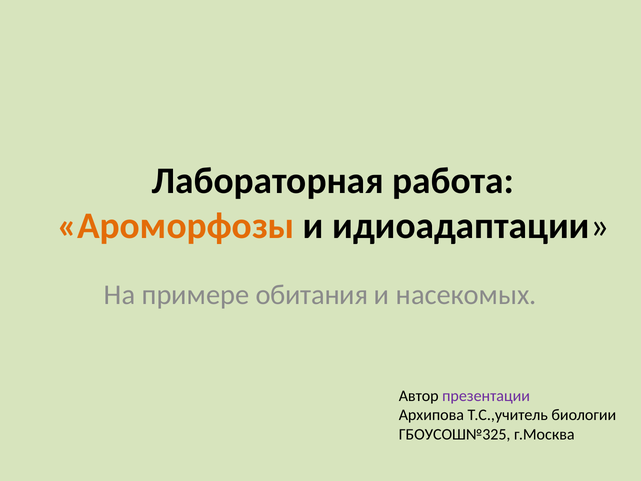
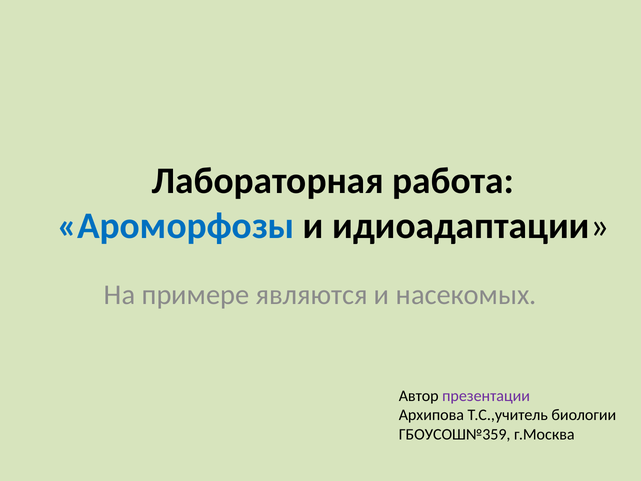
Ароморфозы colour: orange -> blue (176, 226)
обитания: обитания -> являются (312, 295)
ГБОУСОШ№325: ГБОУСОШ№325 -> ГБОУСОШ№359 (455, 434)
